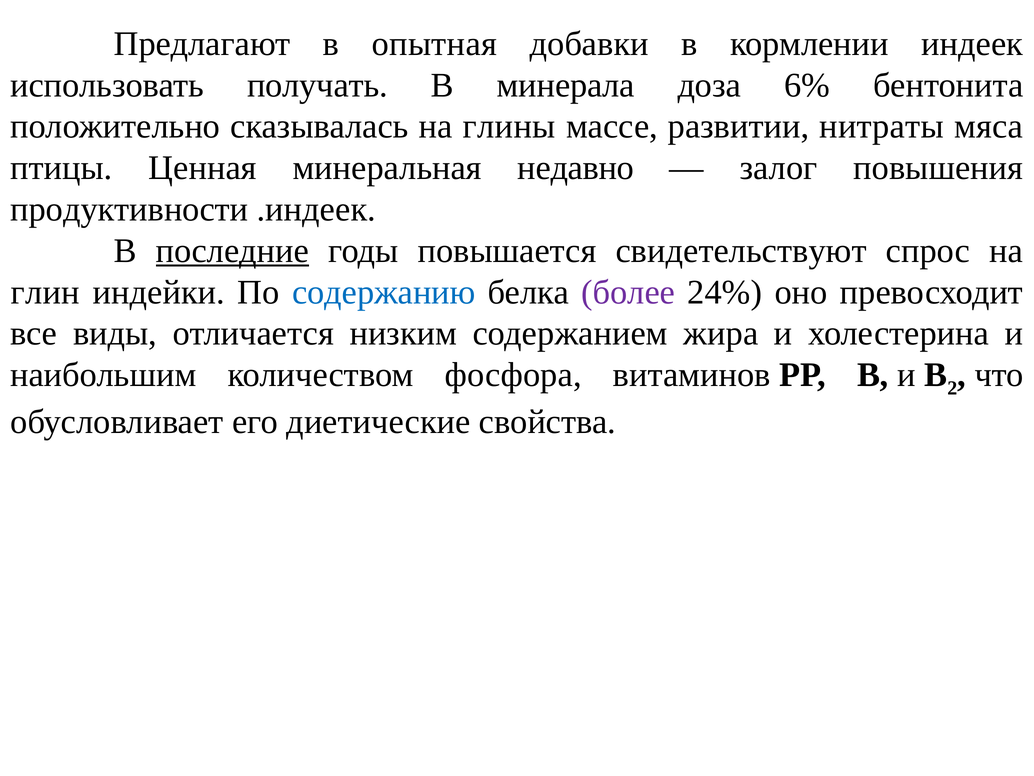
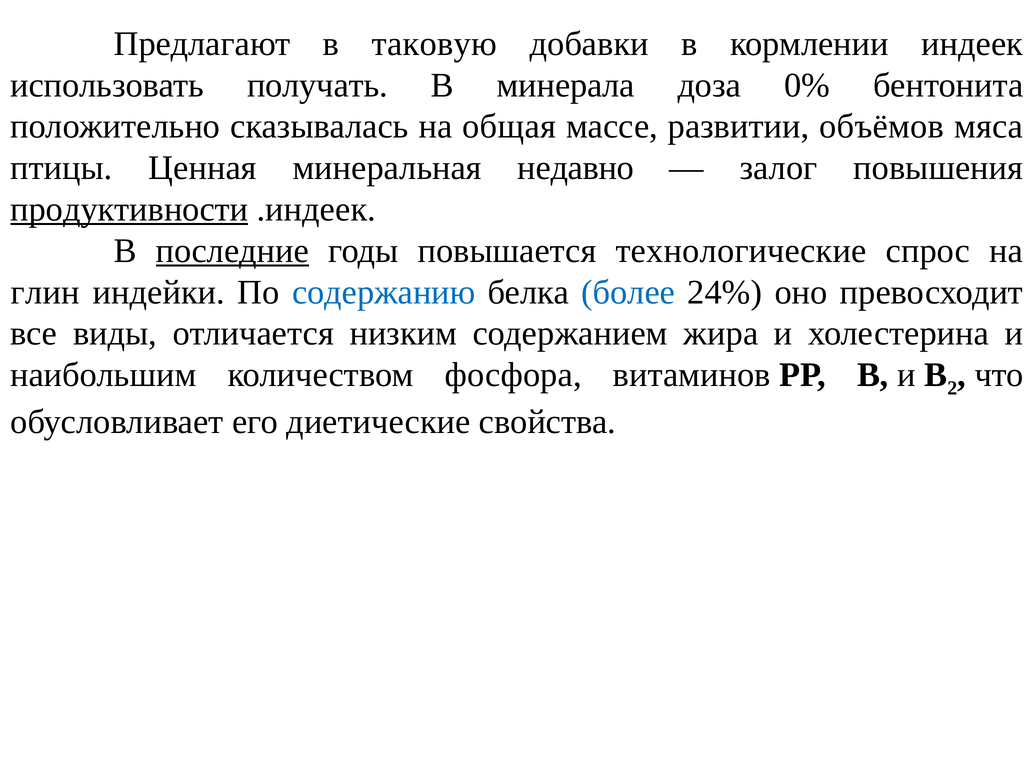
опытная: опытная -> таковую (434, 44)
6%: 6% -> 0% (807, 85)
глины: глины -> общая (509, 127)
нитраты: нитраты -> объёмов (882, 127)
продуктивности underline: none -> present (129, 209)
свидетельствуют: свидетельствуют -> технологические (741, 251)
более colour: purple -> blue (628, 292)
